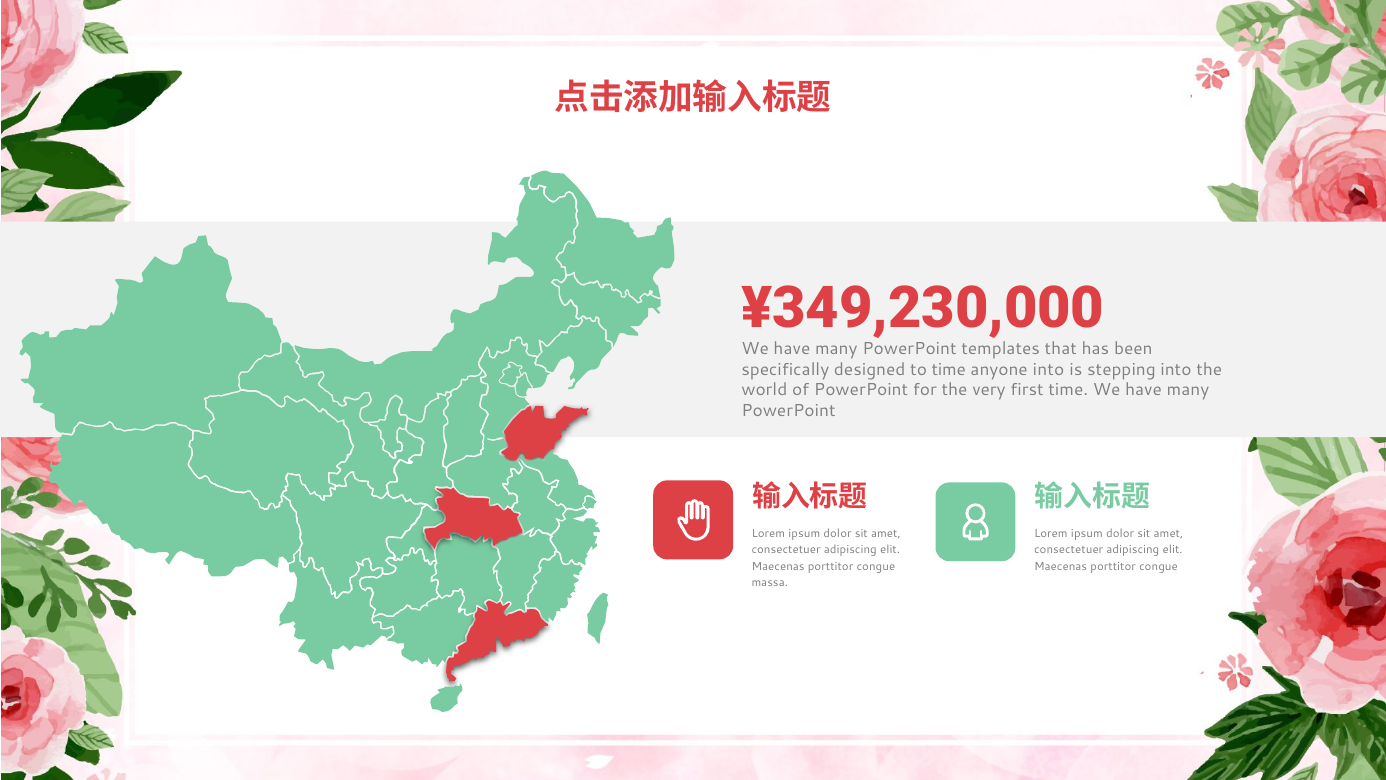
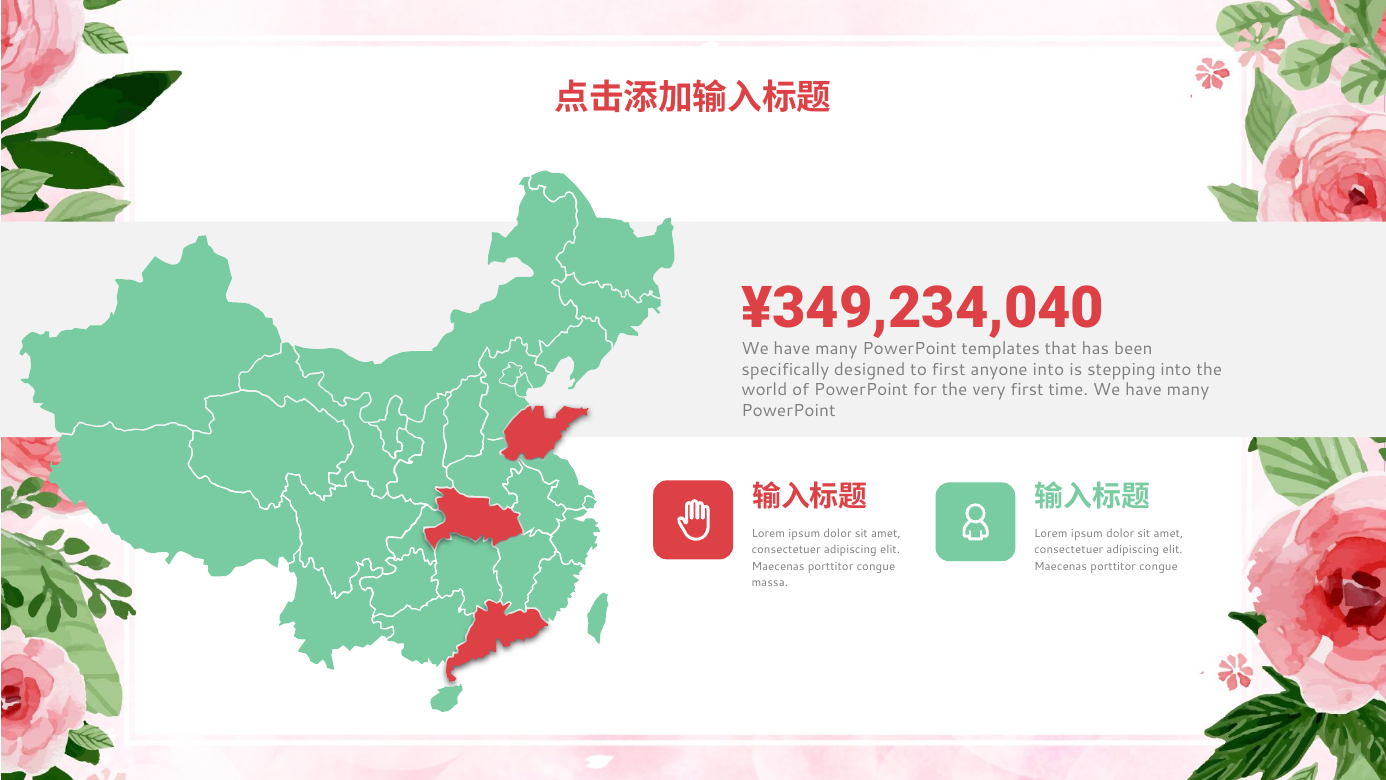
¥349,230,000: ¥349,230,000 -> ¥349,234,040 (923, 308)
to time: time -> first (949, 369)
